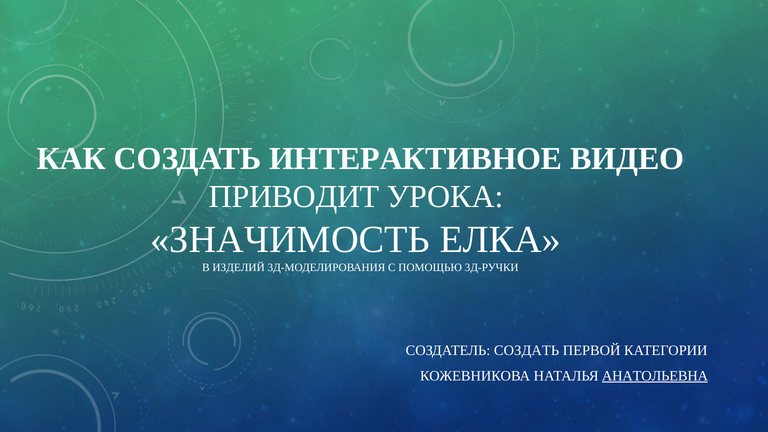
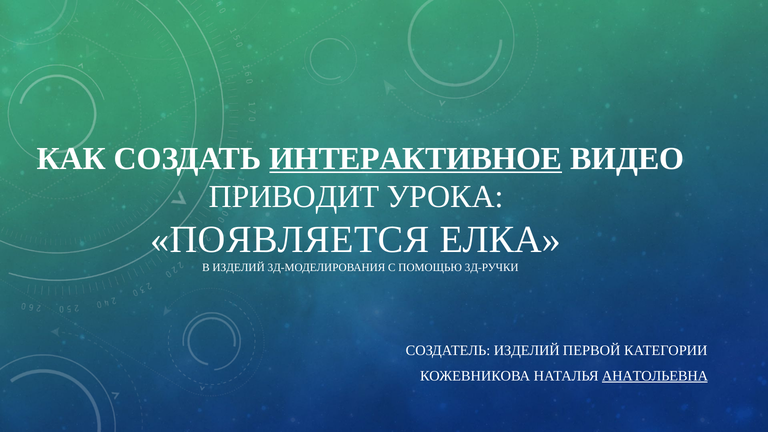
ИНТЕРАКТИВНОЕ underline: none -> present (416, 158)
ЗНАЧИМОСТЬ: ЗНАЧИМОСТЬ -> ПОЯВЛЯЕТСЯ (290, 240)
СОЗДАТЕЛЬ СОЗДАТЬ: СОЗДАТЬ -> ИЗДЕЛИЙ (527, 350)
